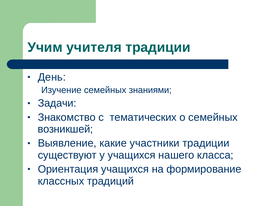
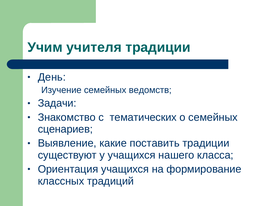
знаниями: знаниями -> ведомств (150, 90)
возникшей: возникшей -> сценариев (65, 129)
участники: участники -> поставить (155, 143)
